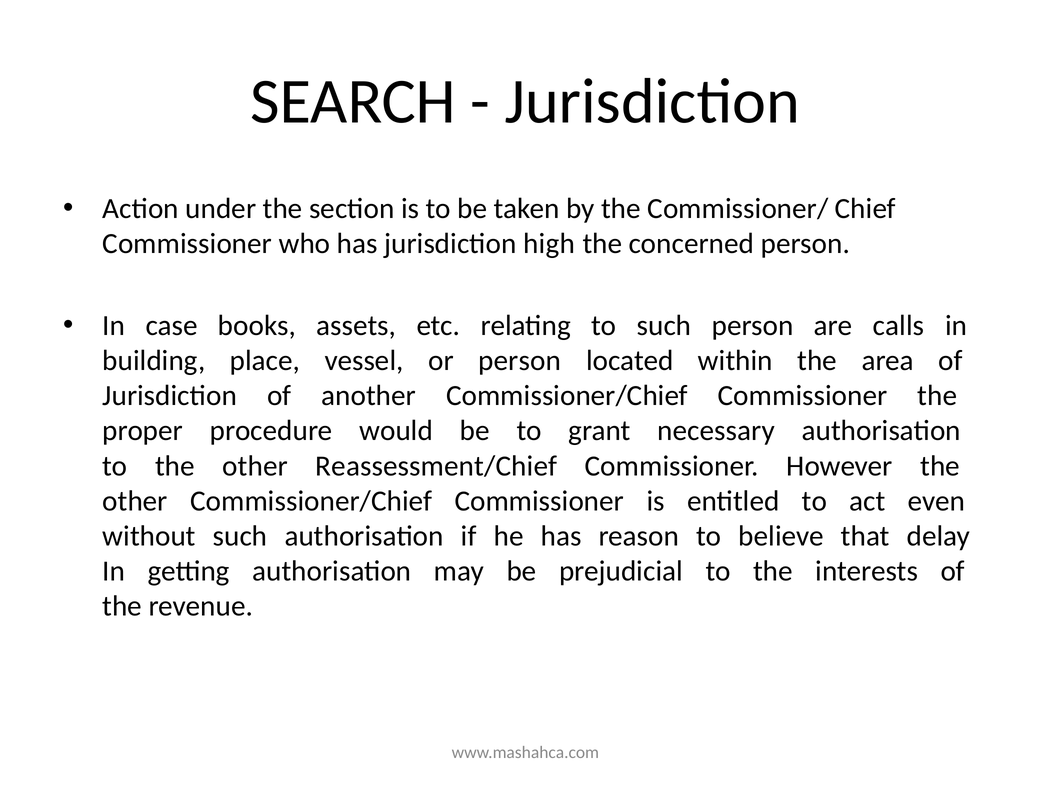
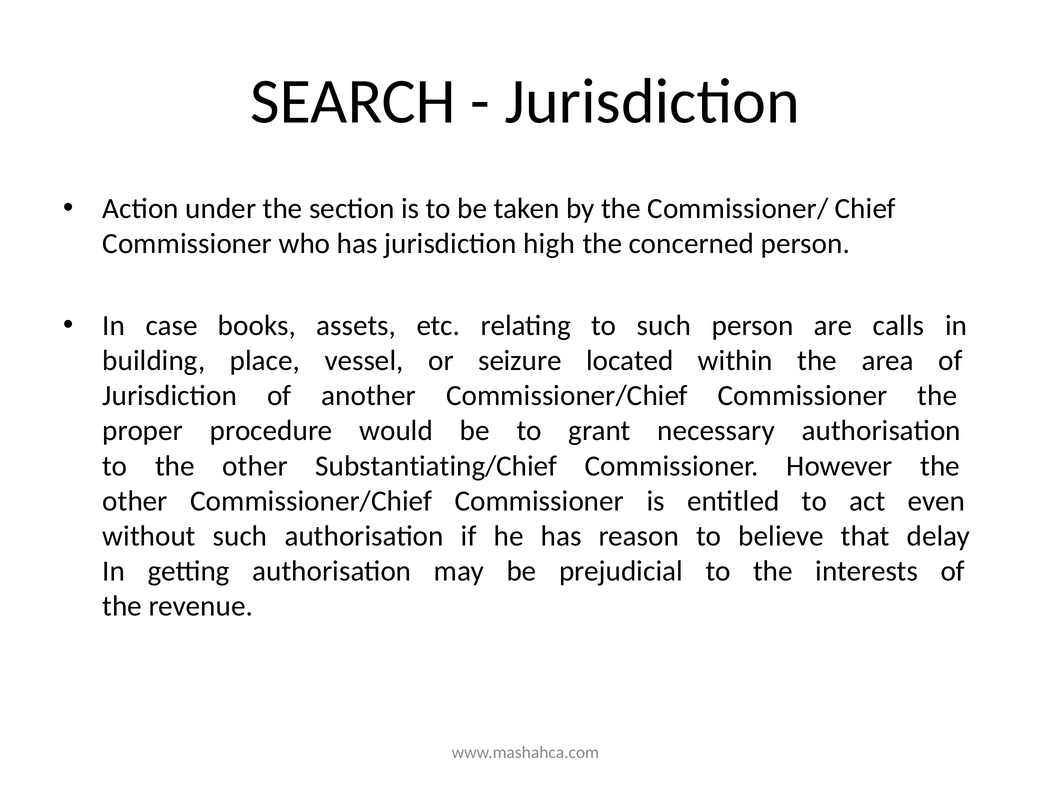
or person: person -> seizure (520, 361)
Reassessment/Chief: Reassessment/Chief -> Substantiating/Chief (436, 466)
